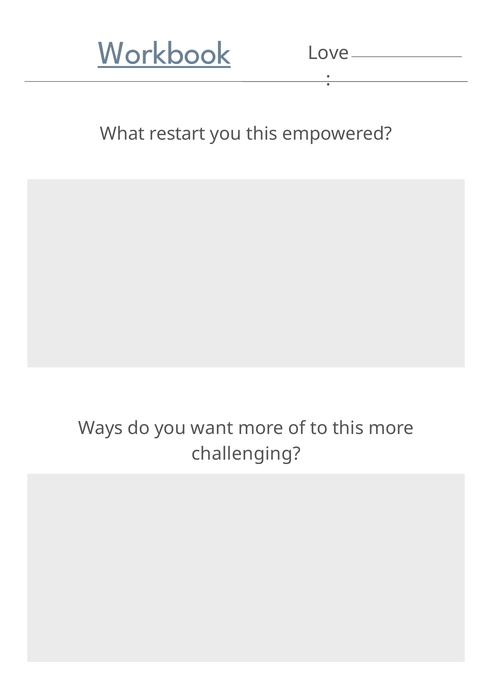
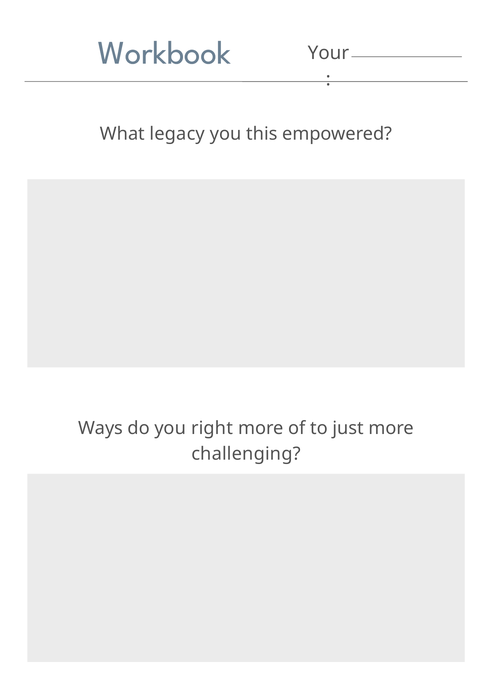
Workbook underline: present -> none (164, 53)
Love: Love -> Your (328, 53)
restart: restart -> legacy (177, 134)
want: want -> right (212, 428)
to this: this -> just (348, 428)
